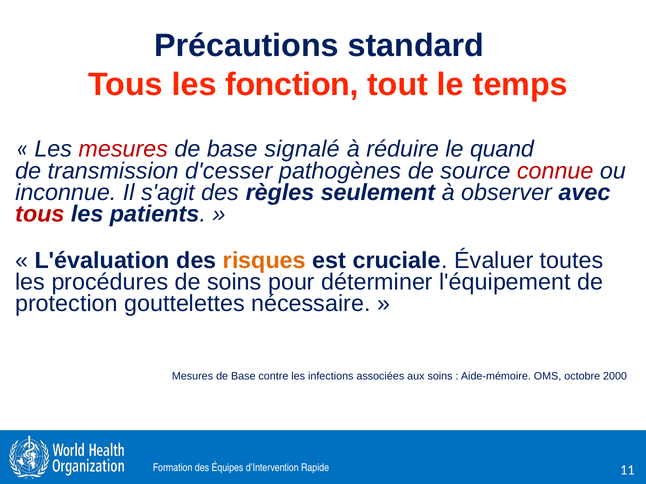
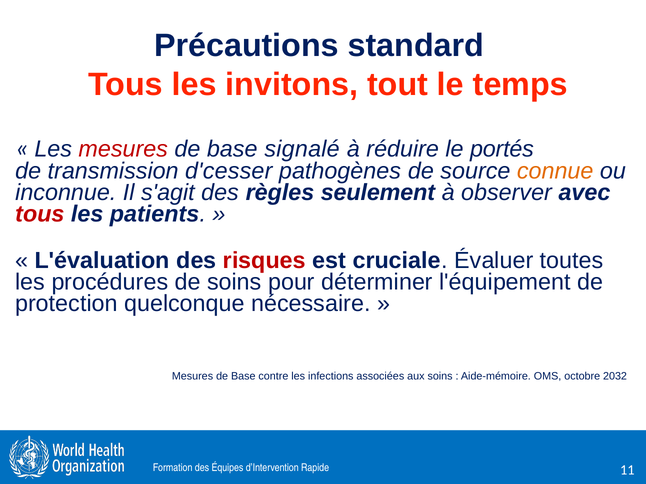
fonction: fonction -> invitons (292, 85)
quand: quand -> portés (502, 149)
connue colour: red -> orange (555, 171)
risques colour: orange -> red (264, 261)
gouttelettes: gouttelettes -> quelconque (184, 304)
2000: 2000 -> 2032 (615, 377)
